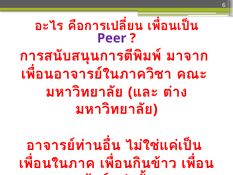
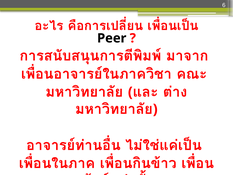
Peer colour: purple -> black (112, 38)
